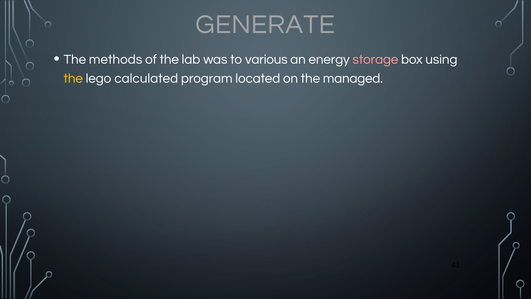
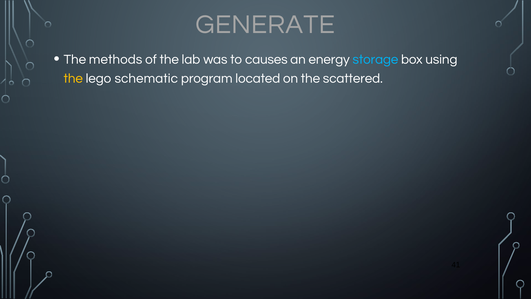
various: various -> causes (266, 59)
storage colour: pink -> light blue (375, 59)
calculated: calculated -> schematic (146, 78)
managed: managed -> scattered (353, 78)
